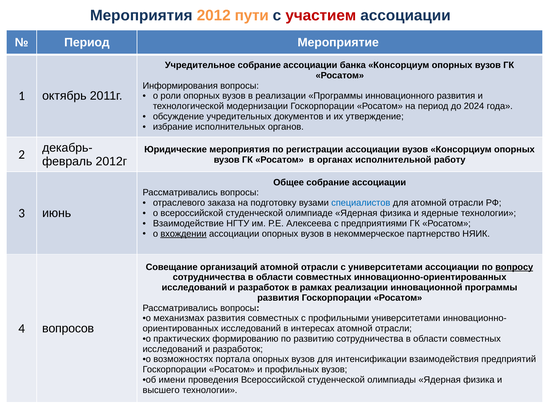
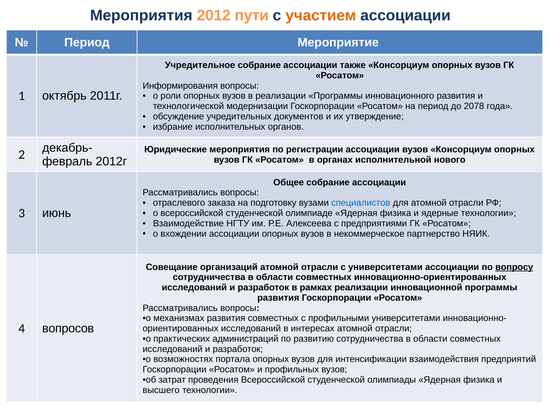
участием colour: red -> orange (321, 16)
банка: банка -> также (353, 65)
2024: 2024 -> 2078 (474, 106)
работу: работу -> нового (450, 160)
вхождении underline: present -> none (184, 234)
формированию: формированию -> администраций (245, 339)
имени: имени -> затрат (172, 380)
